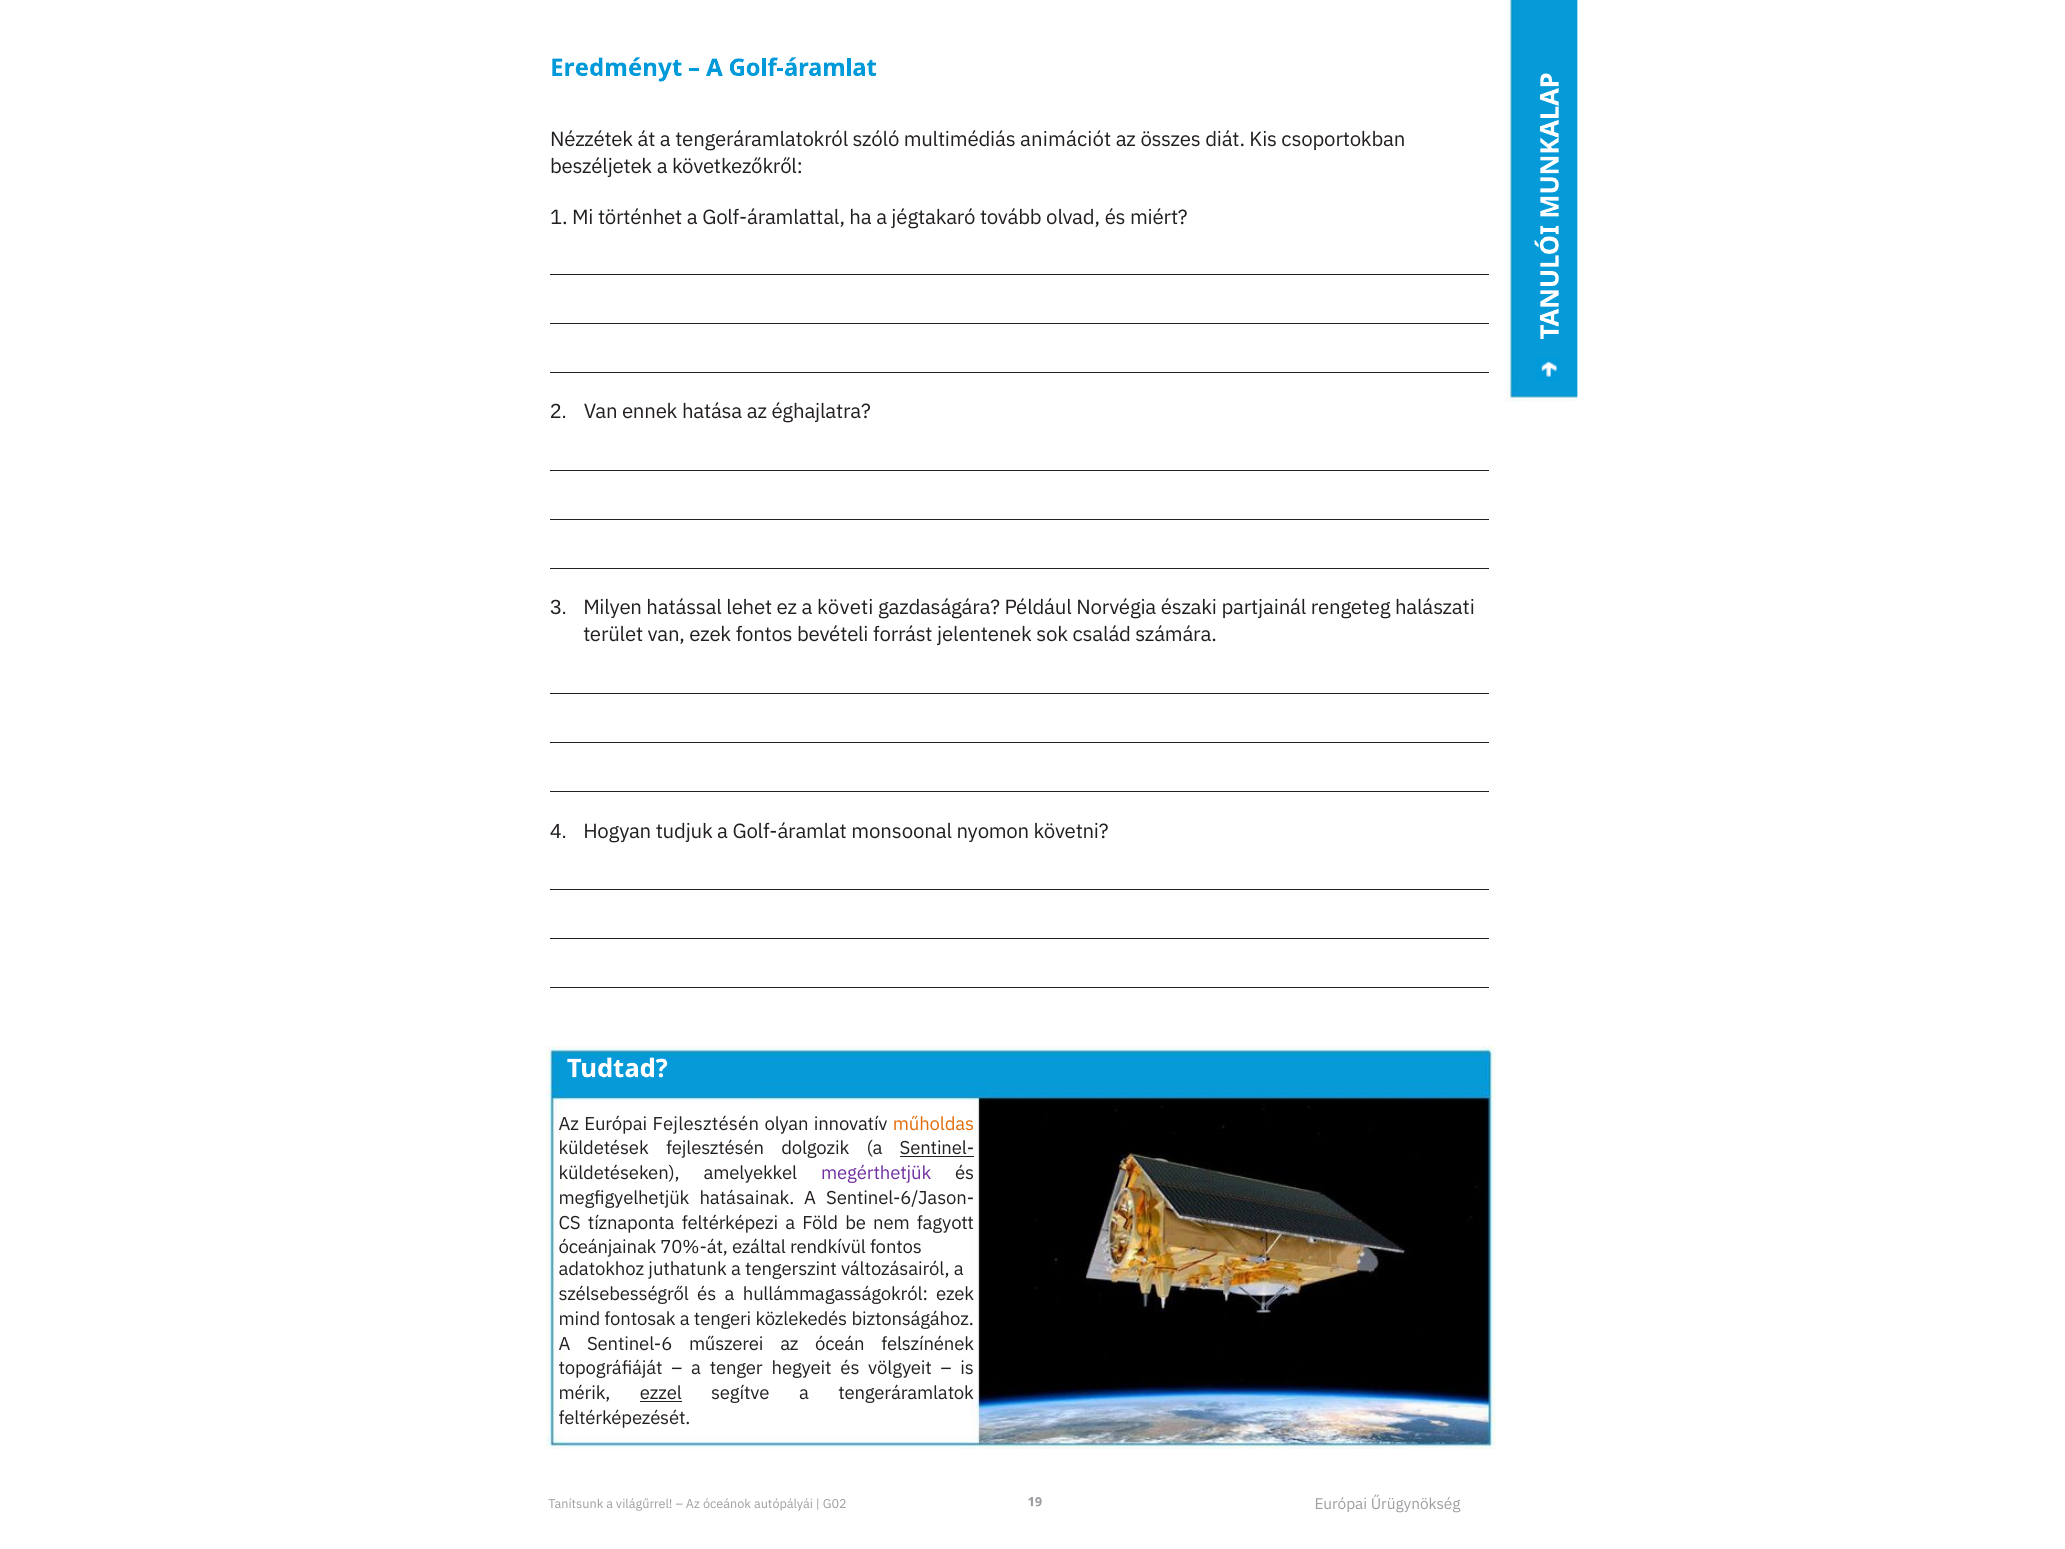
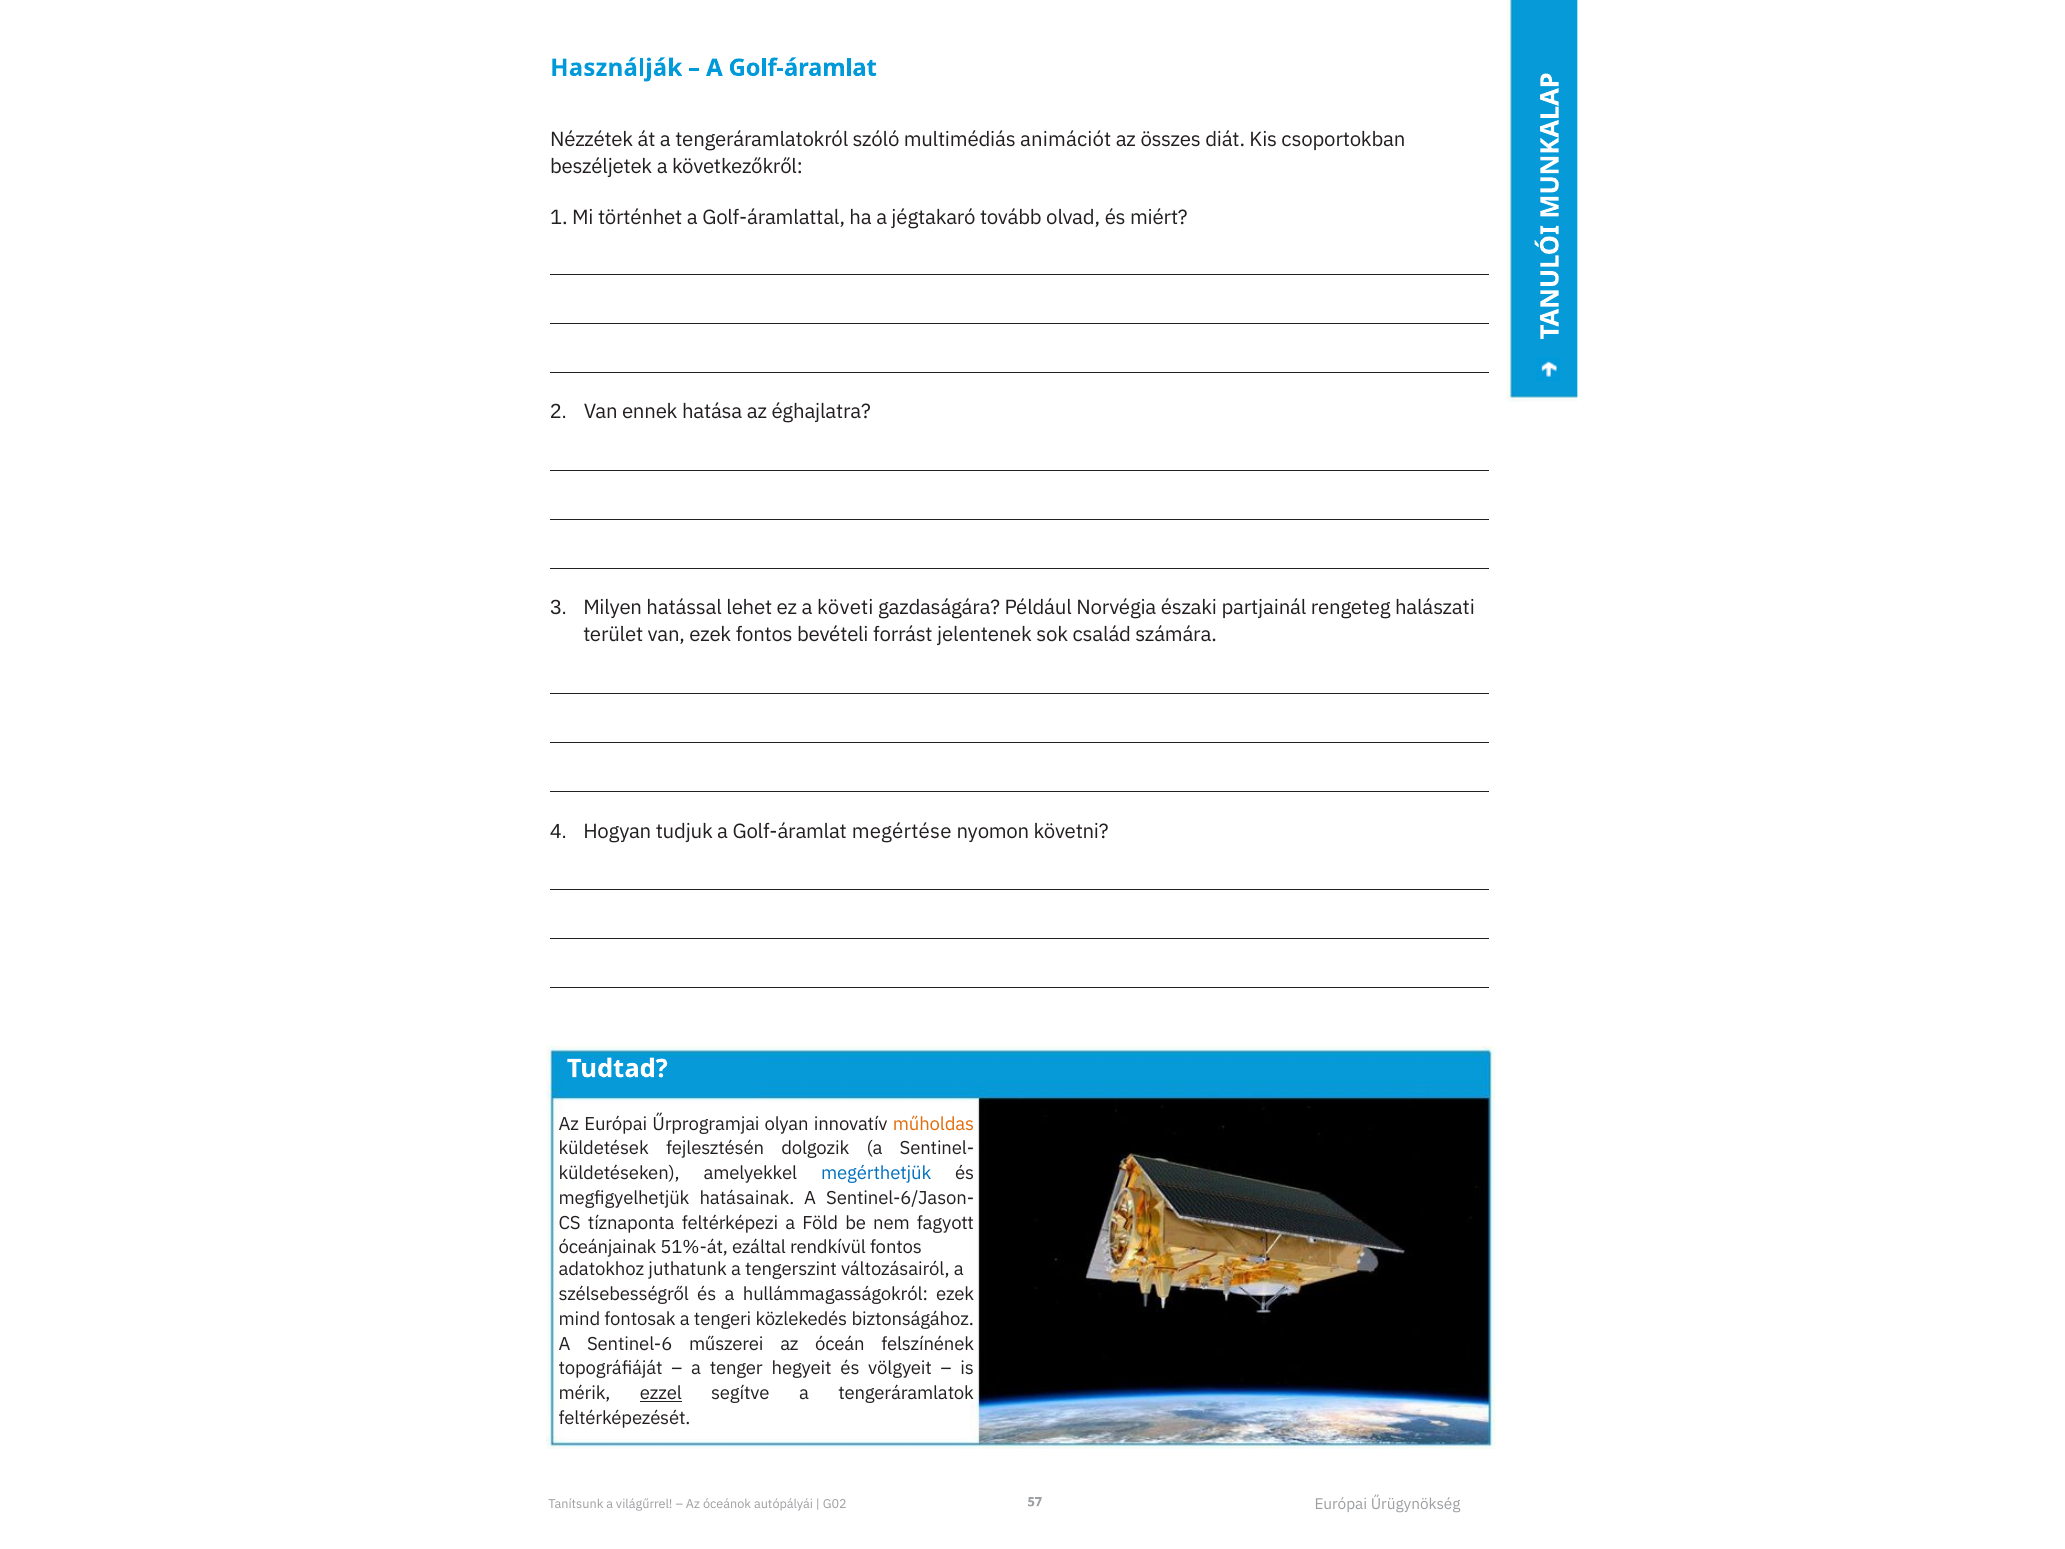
Eredményt: Eredményt -> Használják (616, 68)
monsoonal: monsoonal -> megértése (902, 831)
Európai Fejlesztésén: Fejlesztésén -> Űrprogramjai (706, 1124)
Sentinel- underline: present -> none (937, 1149)
megérthetjük colour: purple -> blue (876, 1173)
70%-át: 70%-át -> 51%-át (694, 1247)
19: 19 -> 57 (1035, 1502)
